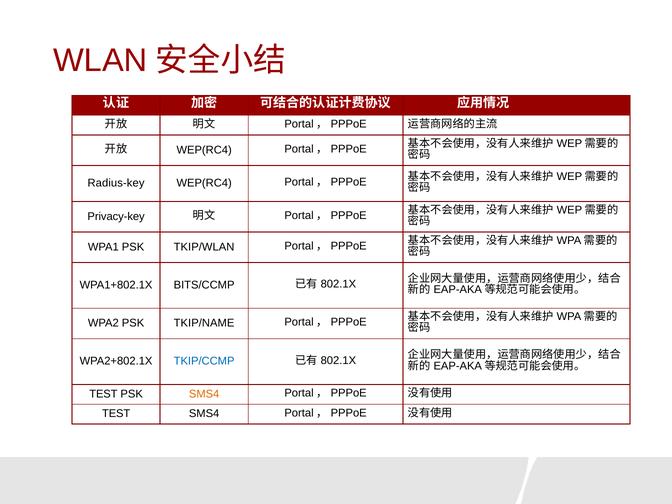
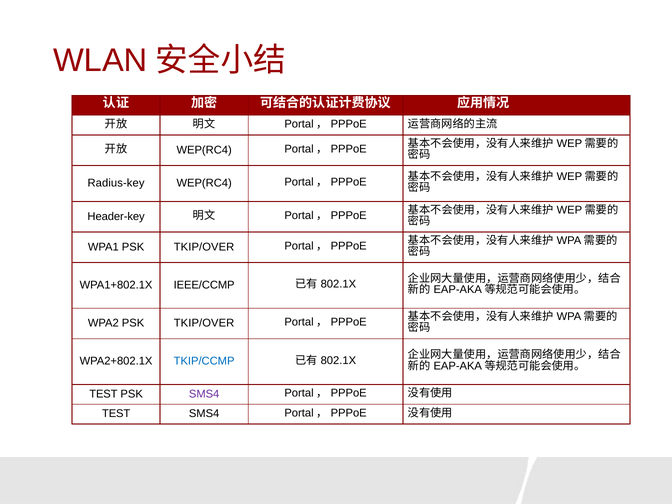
Privacy-key: Privacy-key -> Header-key (116, 216)
WPA1 PSK TKIP/WLAN: TKIP/WLAN -> TKIP/OVER (204, 247)
BITS/CCMP: BITS/CCMP -> IEEE/CCMP (204, 285)
WPA2 PSK TKIP/NAME: TKIP/NAME -> TKIP/OVER (204, 323)
SMS4 colour: orange -> purple (204, 394)
